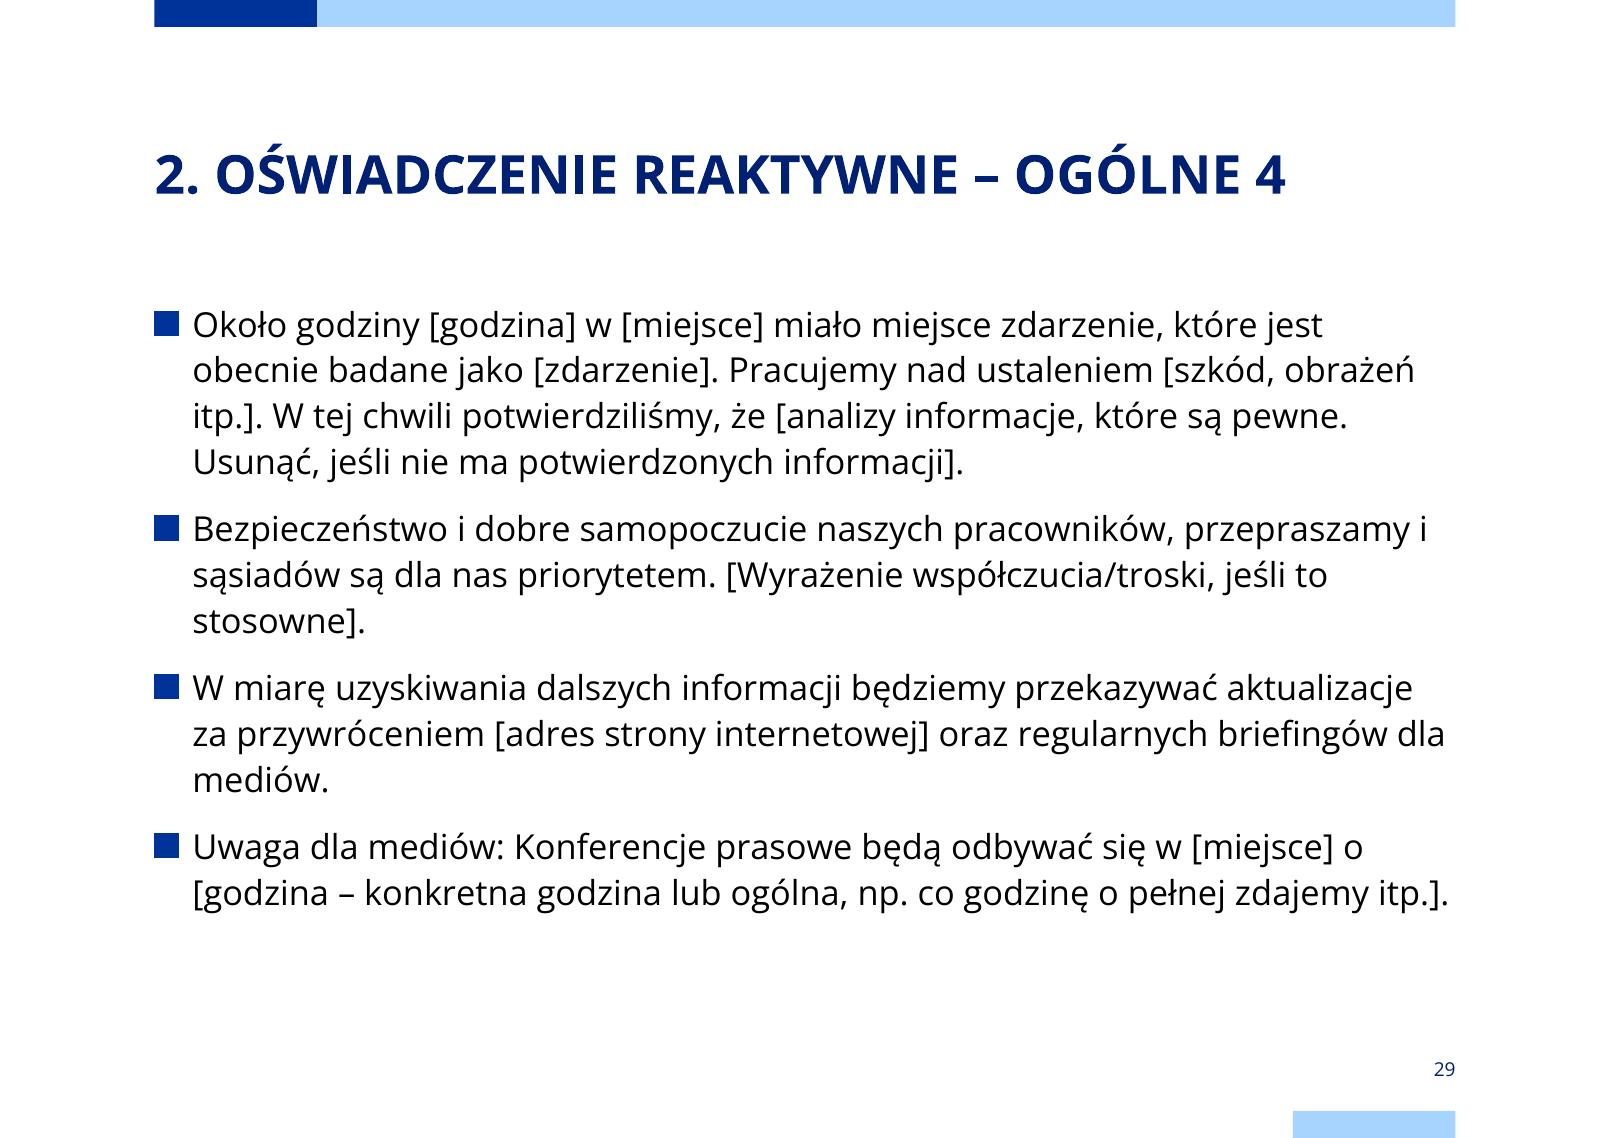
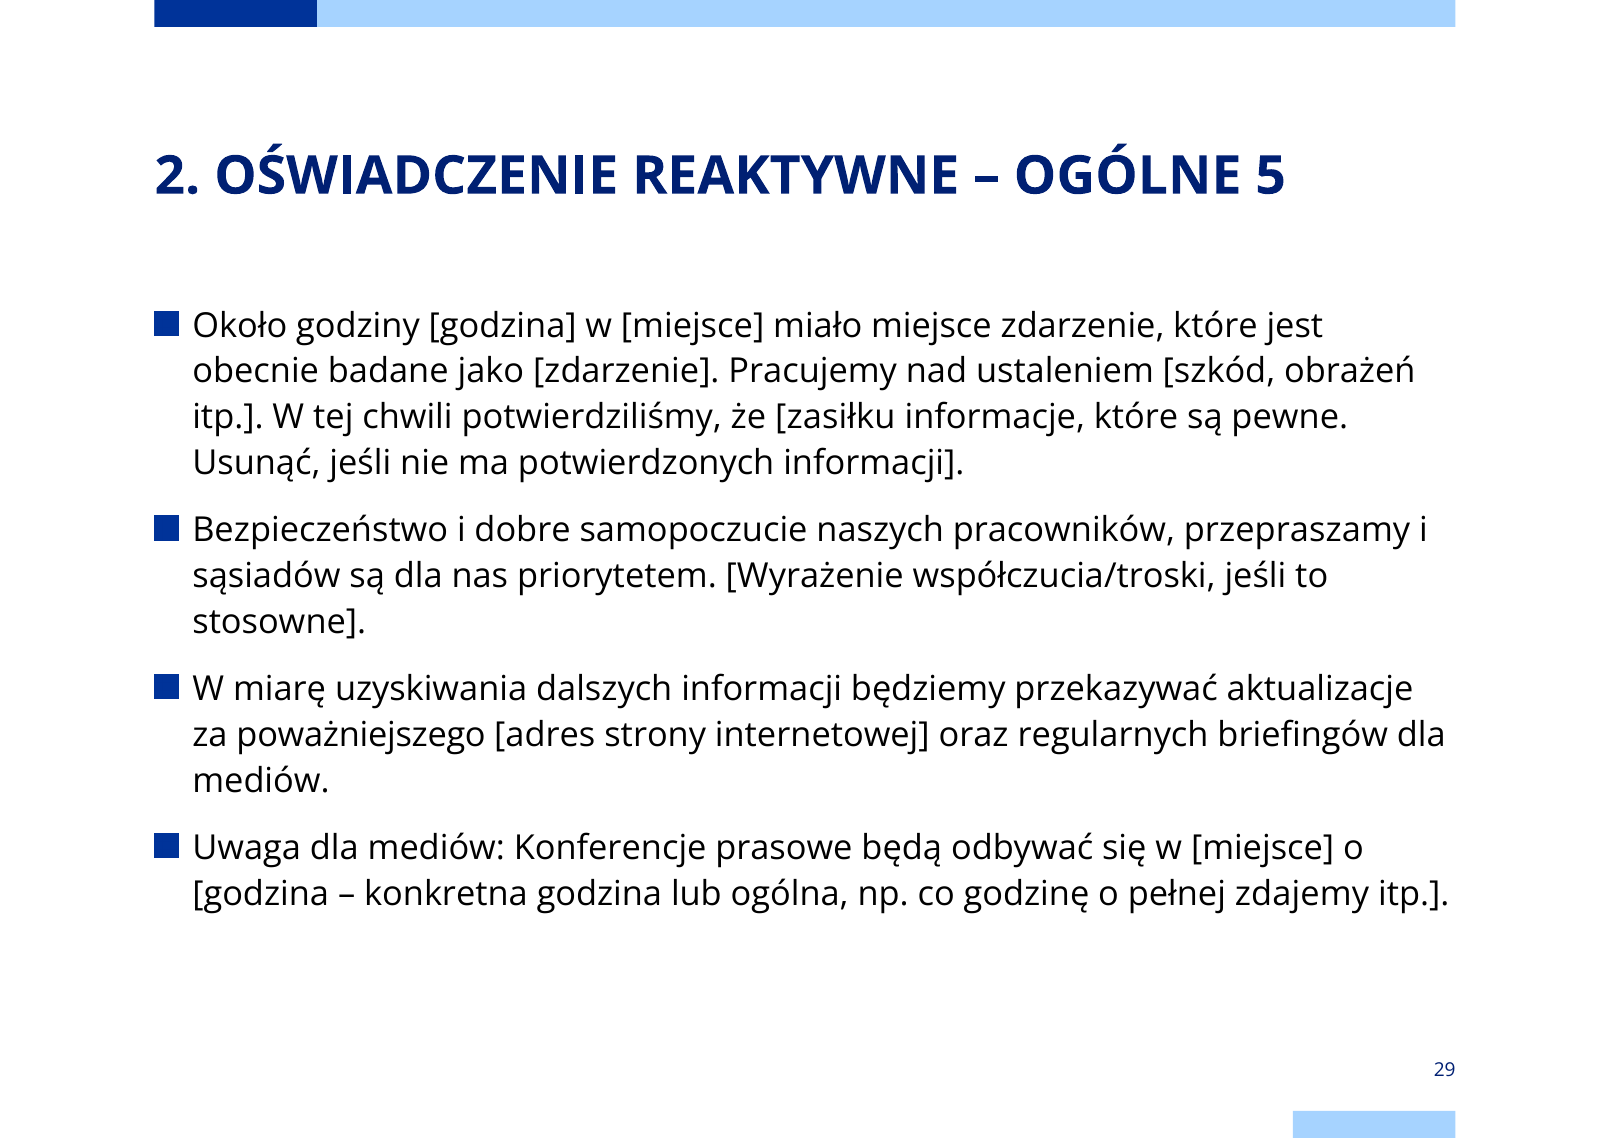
4: 4 -> 5 (1271, 176)
analizy: analizy -> zasiłku (835, 418)
przywróceniem: przywróceniem -> poważniejszego (361, 735)
